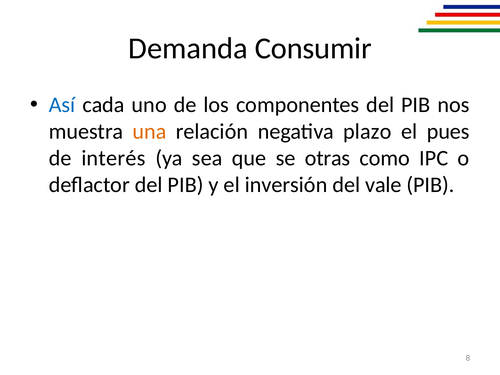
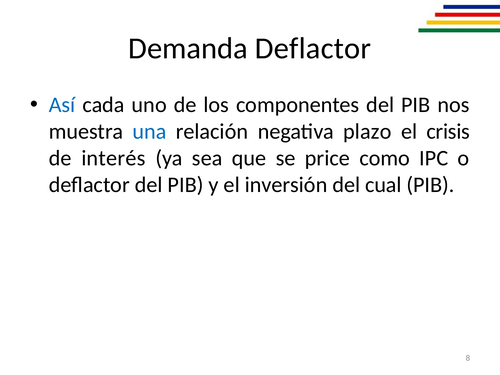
Demanda Consumir: Consumir -> Deflactor (313, 48)
una colour: orange -> blue (150, 132)
pues: pues -> crisis (448, 132)
otras: otras -> price (327, 158)
vale: vale -> cual (383, 185)
